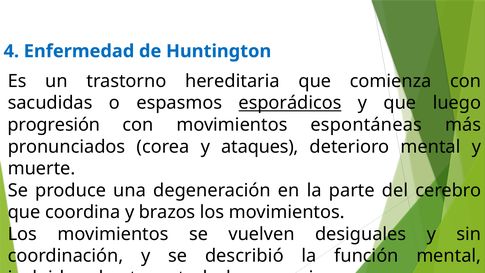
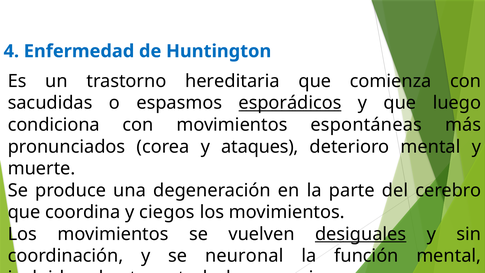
progresión: progresión -> condiciona (54, 125)
brazos: brazos -> ciegos (167, 212)
desiguales underline: none -> present (361, 234)
describió: describió -> neuronal (244, 256)
